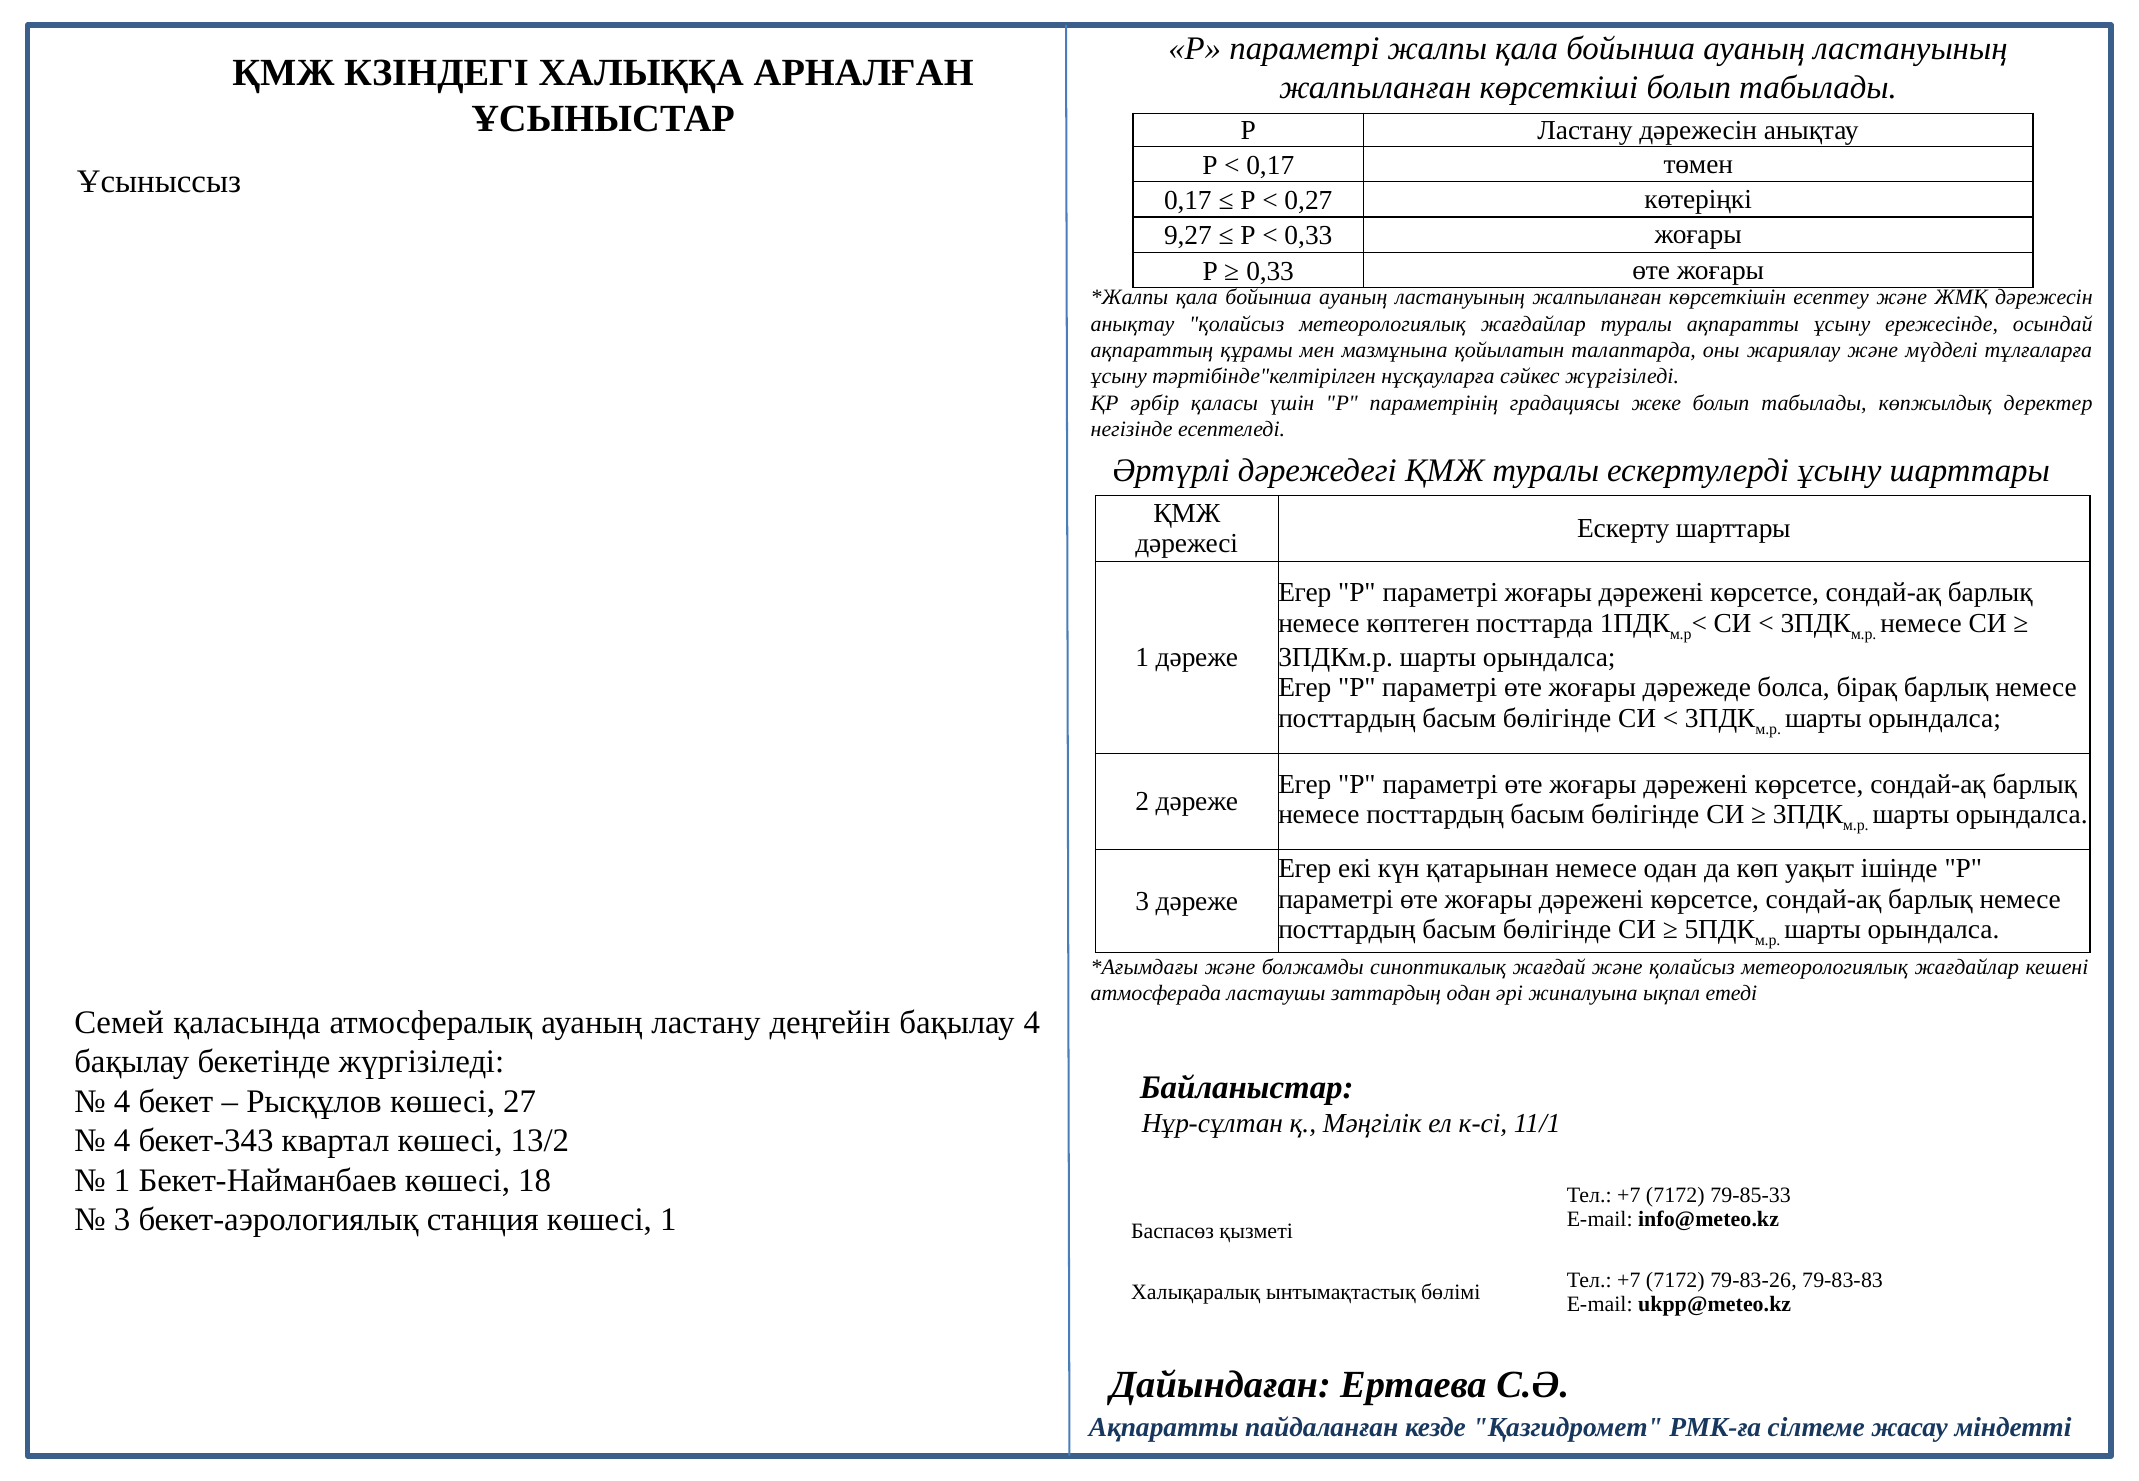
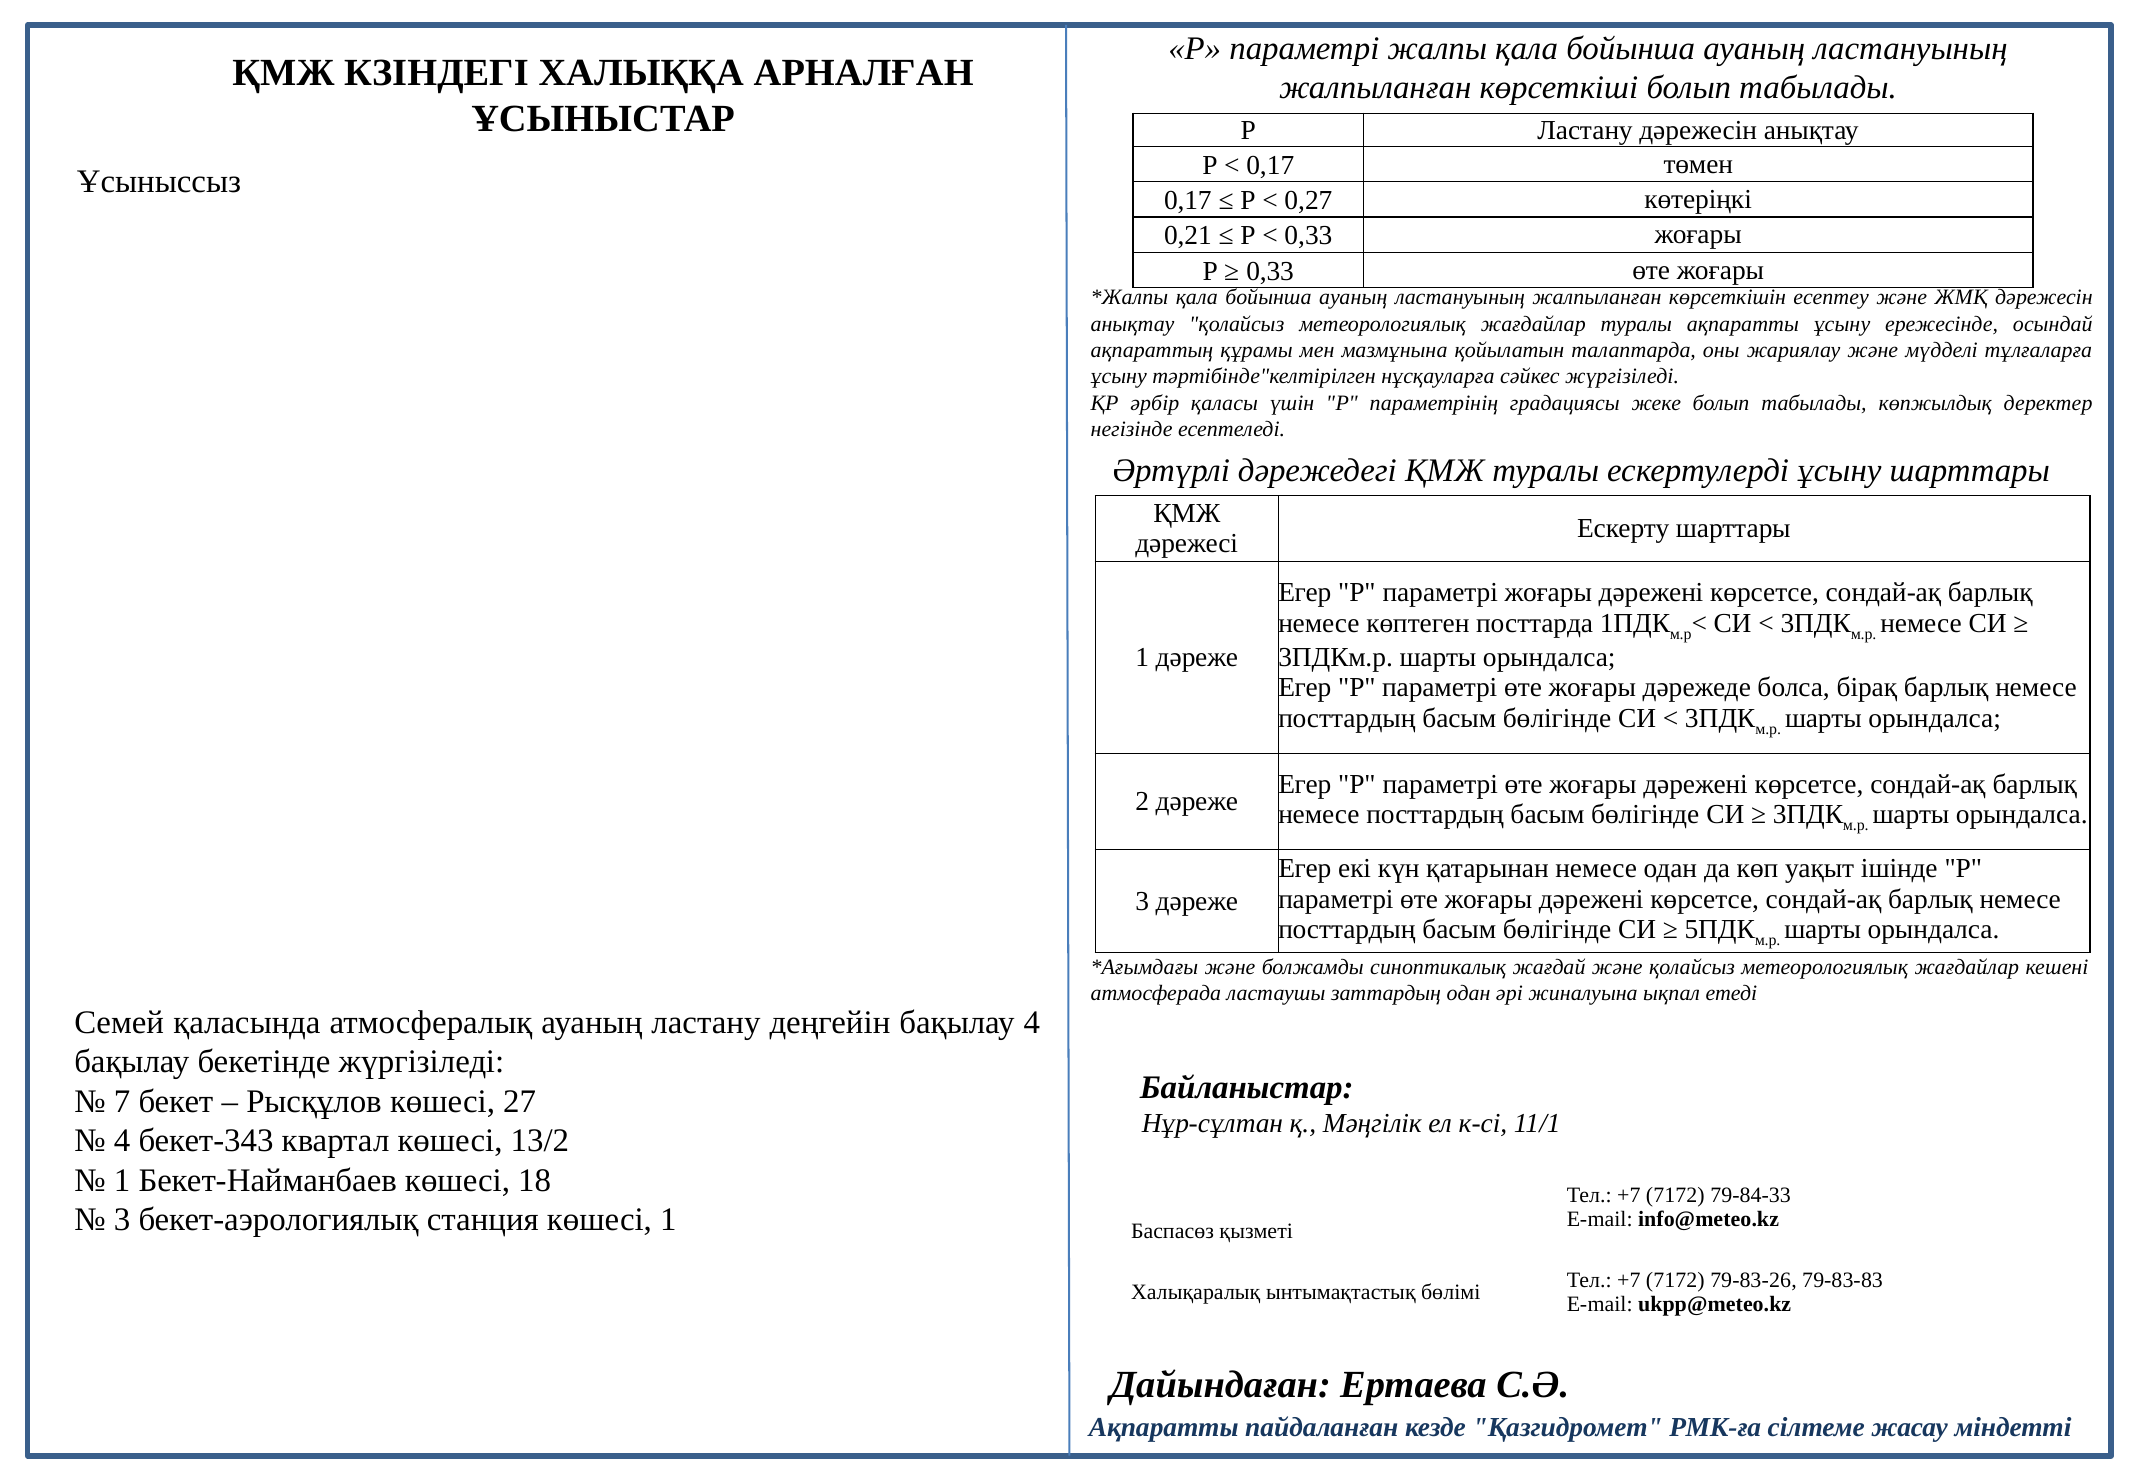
9,27: 9,27 -> 0,21 (1188, 236)
4: 4 -> 7 (122, 1101)
79-85-33: 79-85-33 -> 79-84-33 (1751, 1195)
